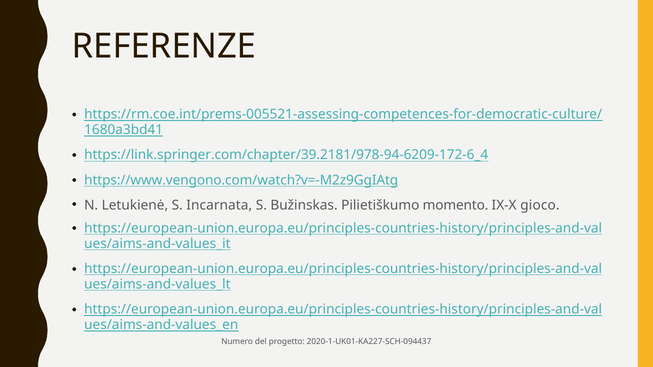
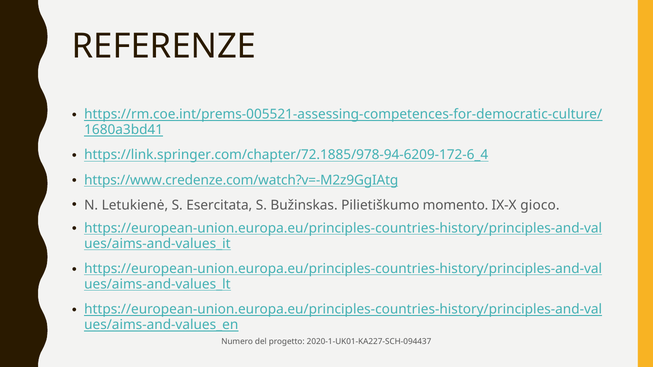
https://link.springer.com/chapter/39.2181/978-94-6209-172-6_4: https://link.springer.com/chapter/39.2181/978-94-6209-172-6_4 -> https://link.springer.com/chapter/72.1885/978-94-6209-172-6_4 (286, 155)
https://www.vengono.com/watch?v=-M2z9GgIAtg: https://www.vengono.com/watch?v=-M2z9GgIAtg -> https://www.credenze.com/watch?v=-M2z9GgIAtg (241, 180)
Incarnata: Incarnata -> Esercitata (219, 205)
